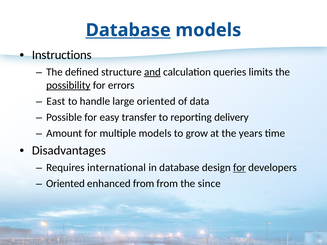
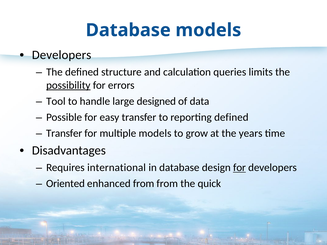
Database underline: present -> none (128, 30)
Instructions: Instructions -> Developers (62, 55)
and underline: present -> none (152, 72)
East: East -> Tool (56, 101)
large oriented: oriented -> designed (156, 101)
reporting delivery: delivery -> defined (231, 117)
Amount: Amount -> Transfer (64, 133)
since: since -> quick (209, 184)
